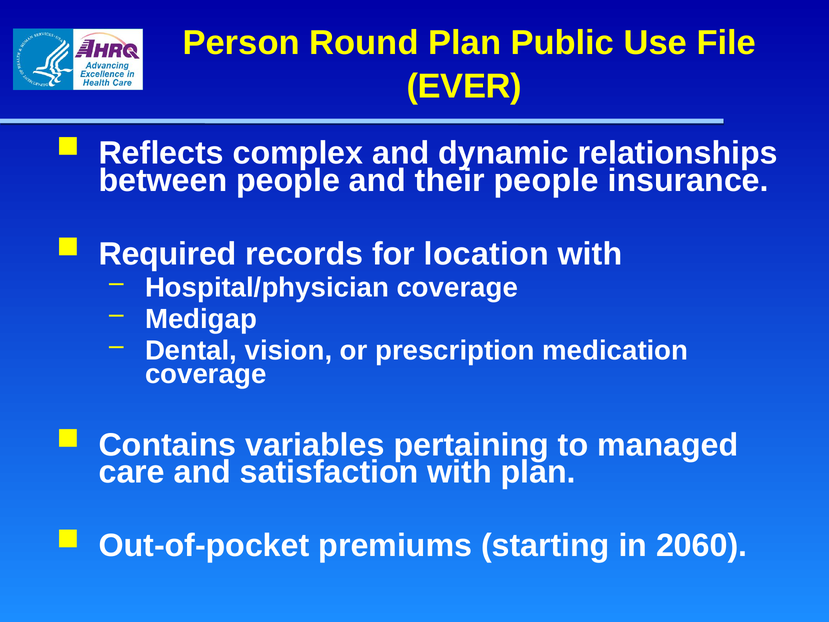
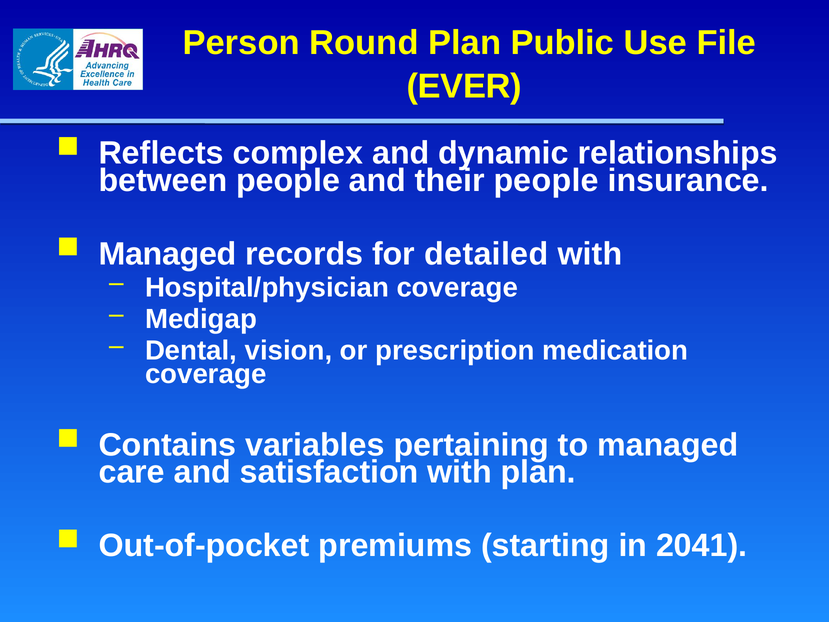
Required: Required -> Managed (168, 254)
location: location -> detailed (486, 254)
2060: 2060 -> 2041 (702, 546)
